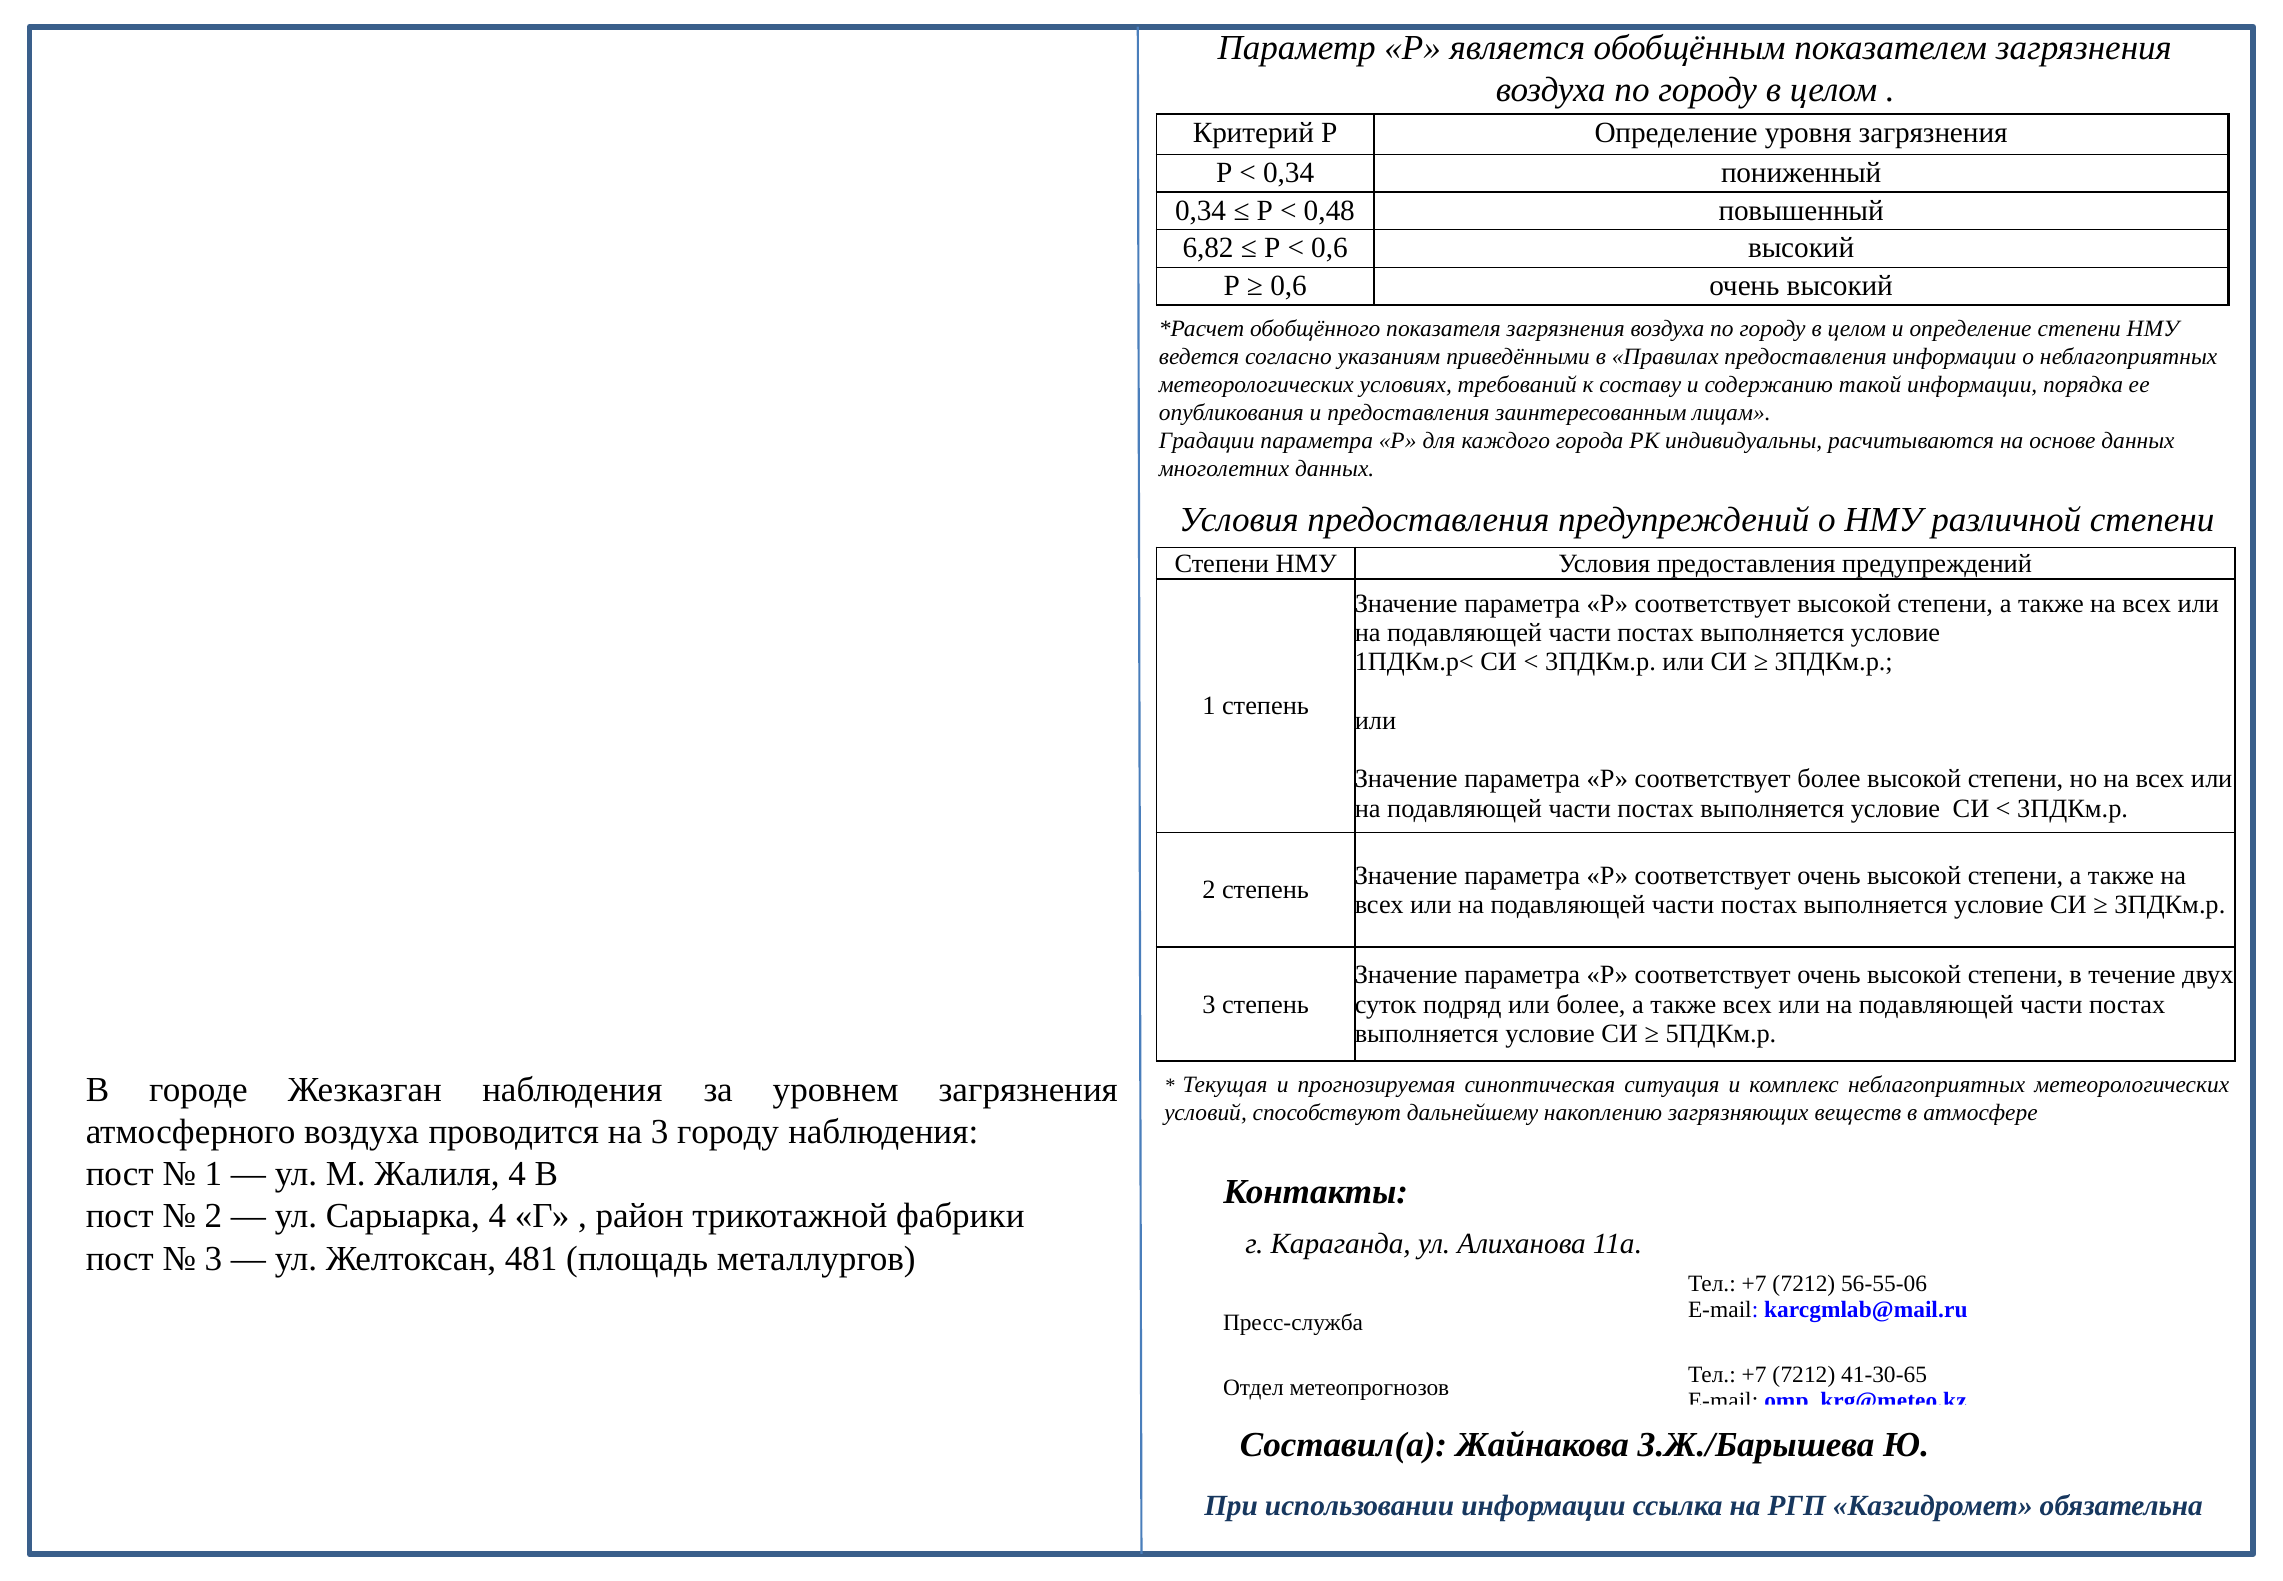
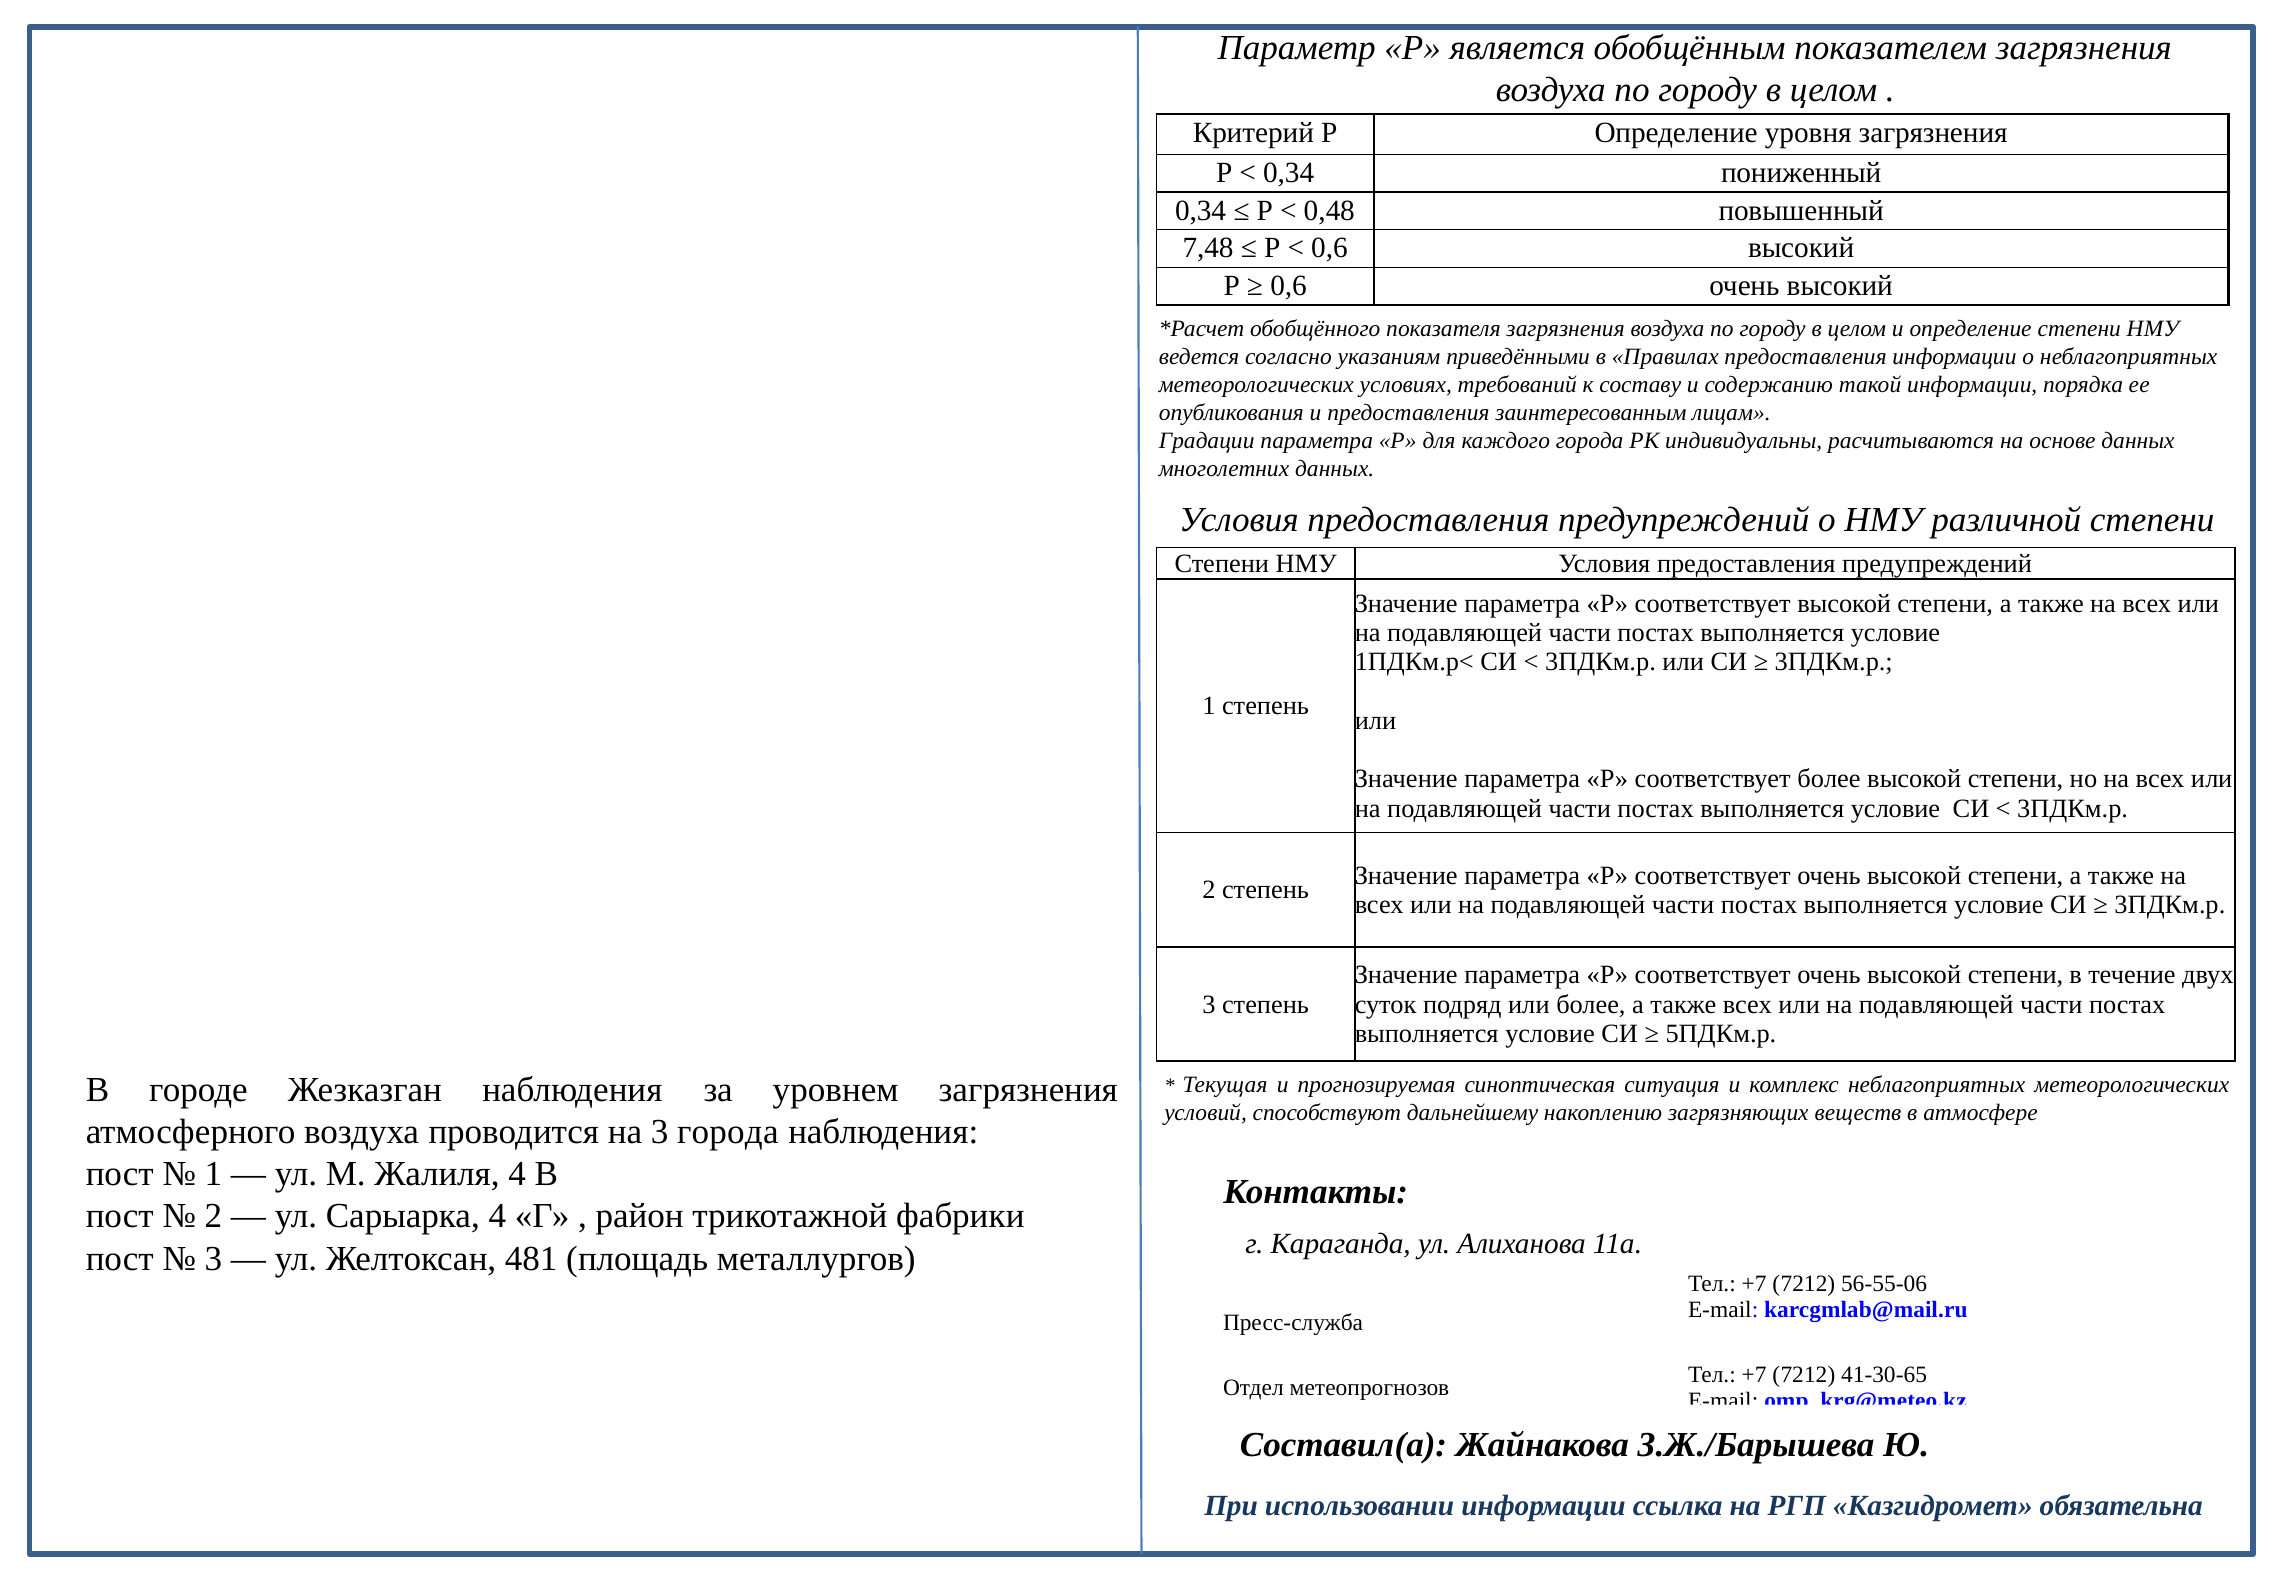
6,82: 6,82 -> 7,48 (1208, 248)
3 городу: городу -> города (728, 1132)
